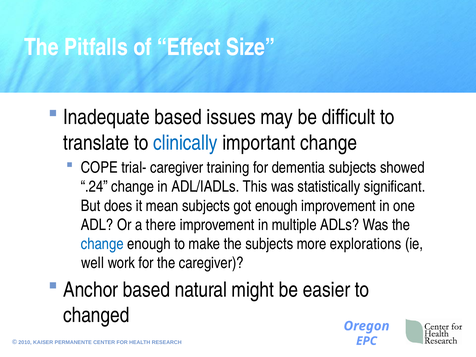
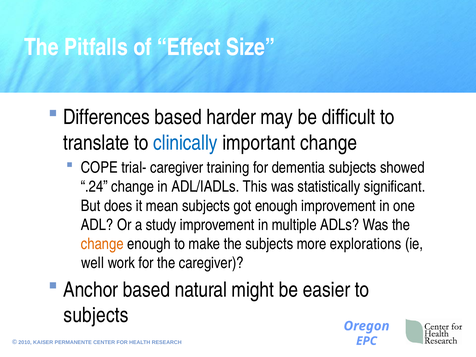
Inadequate: Inadequate -> Differences (106, 117)
issues: issues -> harder (231, 117)
there: there -> study (161, 225)
change colour: blue -> orange (102, 244)
changed: changed -> subjects (96, 315)
